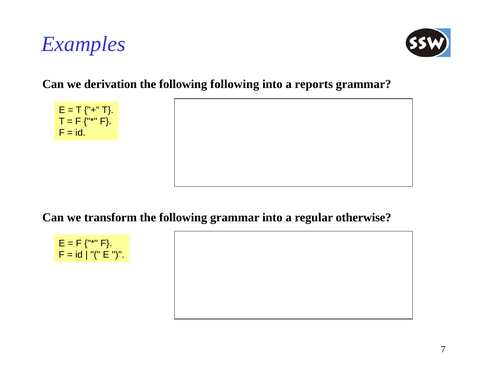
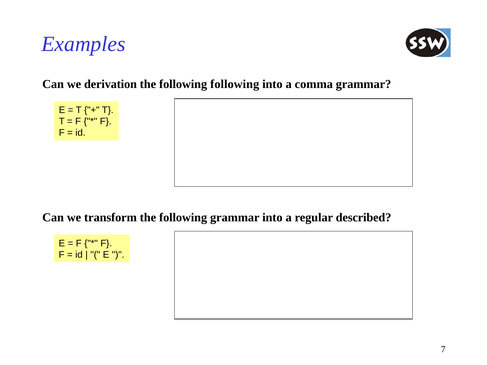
reports: reports -> comma (314, 84)
otherwise: otherwise -> described (364, 218)
